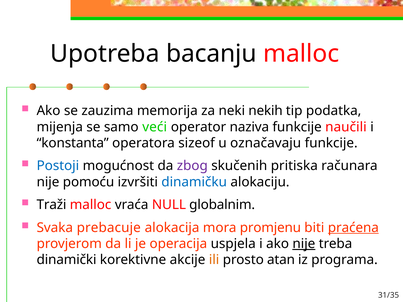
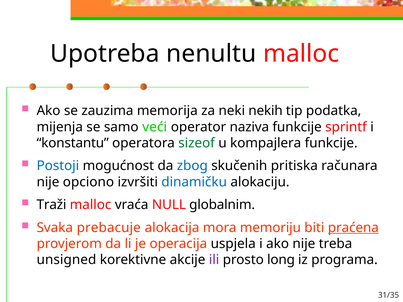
bacanju: bacanju -> nenultu (211, 54)
naučili: naučili -> sprintf (346, 127)
konstanta: konstanta -> konstantu (73, 143)
sizeof colour: black -> green (197, 143)
označavaju: označavaju -> kompajlera (266, 143)
zbog colour: purple -> blue (192, 166)
pomoću: pomoću -> opciono (88, 182)
promjenu: promjenu -> memoriju (270, 228)
nije underline: present -> none (304, 244)
dinamički: dinamički -> unsigned (66, 260)
ili colour: orange -> purple (214, 260)
atan: atan -> long (281, 260)
